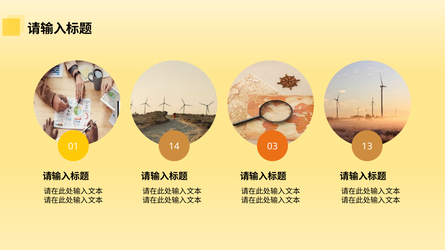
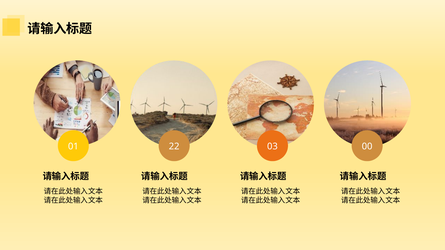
14: 14 -> 22 (174, 147)
13: 13 -> 00 (367, 147)
